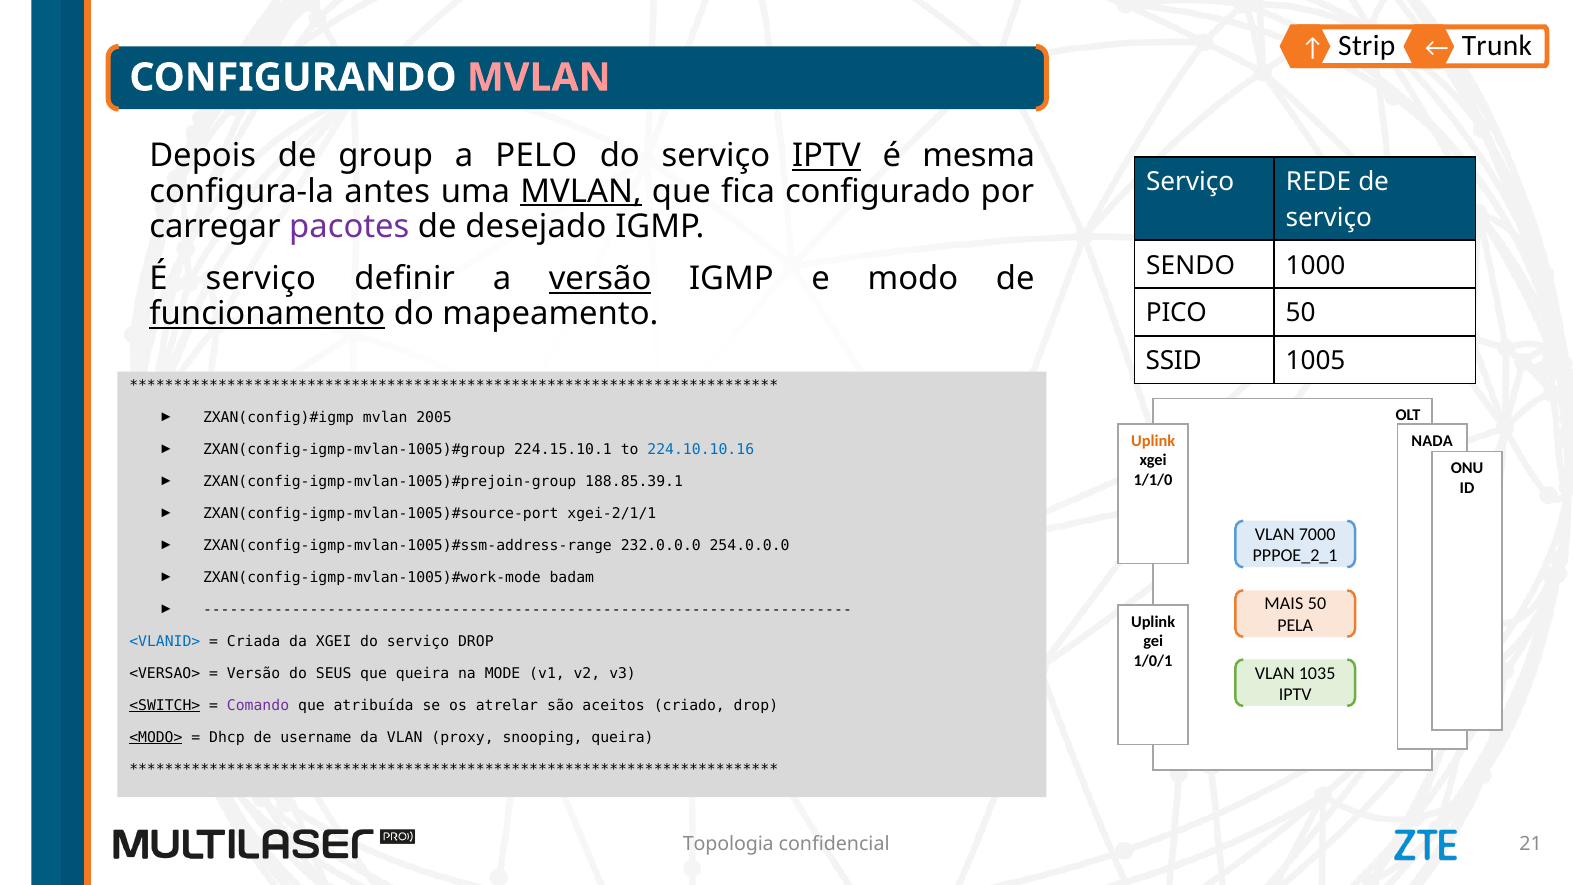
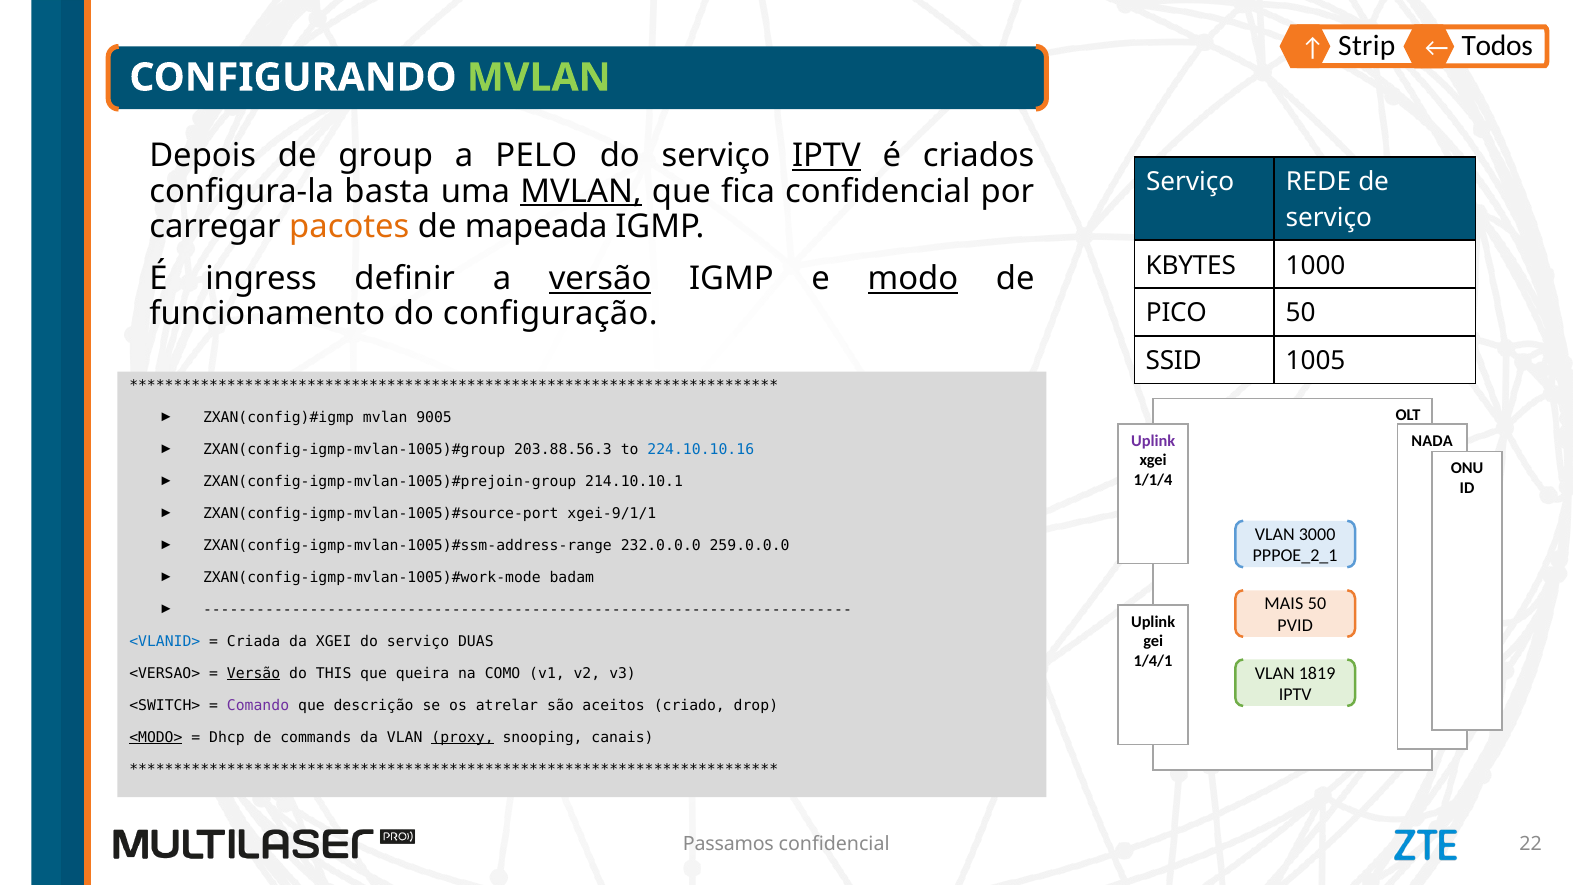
Trunk: Trunk -> Todos (1497, 46)
MVLAN colour: pink -> light green (539, 78)
mesma: mesma -> criados (979, 156)
antes: antes -> basta (387, 191)
fica configurado: configurado -> confidencial (878, 191)
pacotes colour: purple -> orange (349, 227)
desejado: desejado -> mapeada (536, 227)
SENDO: SENDO -> KBYTES (1191, 265)
É serviço: serviço -> ingress (261, 278)
modo underline: none -> present (913, 278)
funcionamento underline: present -> none (267, 314)
mapeamento: mapeamento -> configuração (550, 314)
2005: 2005 -> 9005 (434, 417)
Uplink colour: orange -> purple (1153, 441)
224.15.10.1: 224.15.10.1 -> 203.88.56.3 (563, 449)
1/1/0: 1/1/0 -> 1/1/4 (1153, 480)
188.85.39.1: 188.85.39.1 -> 214.10.10.1 (634, 481)
xgei-2/1/1: xgei-2/1/1 -> xgei-9/1/1 (612, 513)
7000: 7000 -> 3000 (1317, 534)
254.0.0.0: 254.0.0.0 -> 259.0.0.0 (750, 545)
PELA: PELA -> PVID (1295, 625)
serviço DROP: DROP -> DUAS (476, 641)
1/0/1: 1/0/1 -> 1/4/1 (1153, 661)
1035: 1035 -> 1819 (1317, 673)
Versão underline: none -> present (254, 673)
SEUS: SEUS -> THIS (334, 673)
MODE: MODE -> COMO (503, 673)
<SWITCH> underline: present -> none (165, 705)
atribuída: atribuída -> descrição (374, 705)
username: username -> commands (316, 737)
proxy underline: none -> present (463, 737)
snooping queira: queira -> canais (622, 737)
Topologia: Topologia -> Passamos (728, 843)
21: 21 -> 22 (1531, 843)
